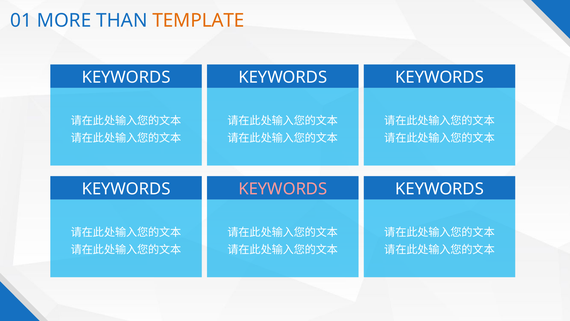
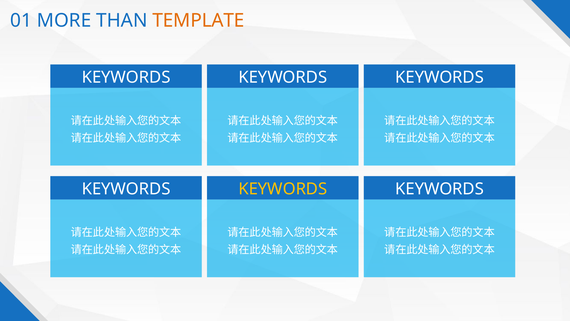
KEYWORDS colour: pink -> yellow (283, 189)
